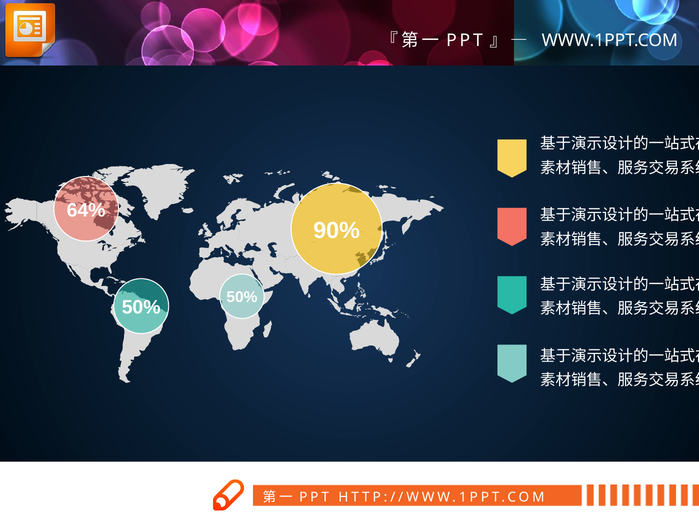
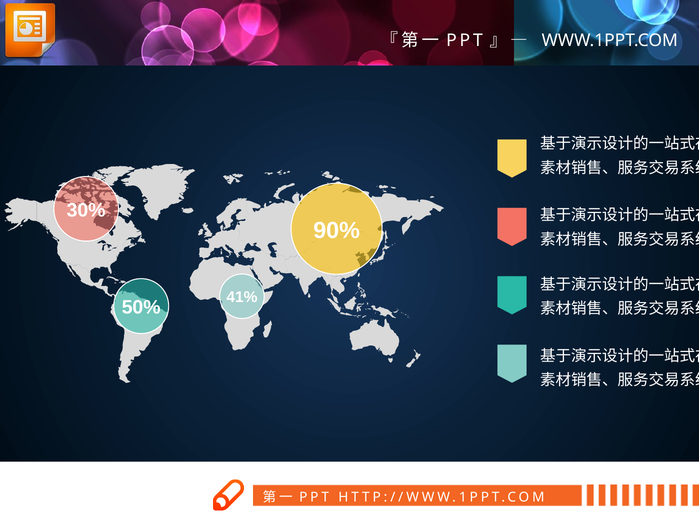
64%: 64% -> 30% (86, 210)
50%: 50% -> 41% (242, 297)
